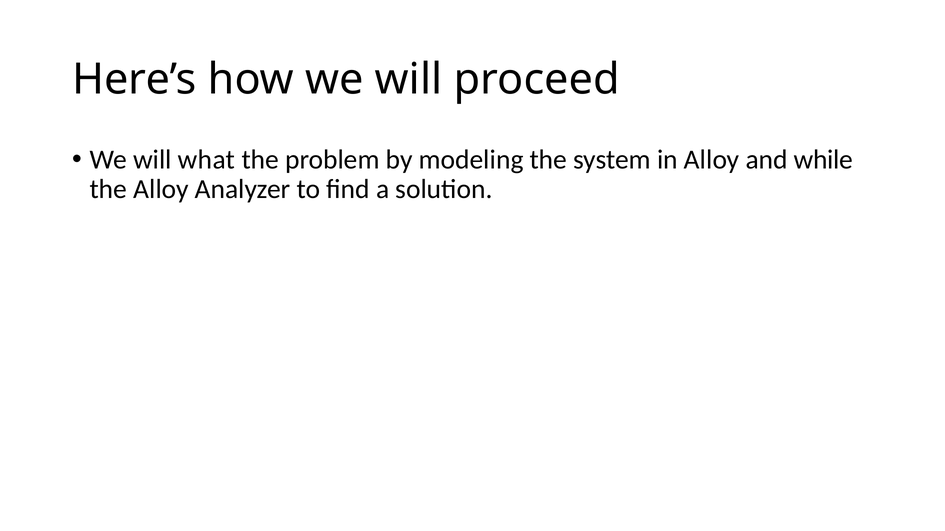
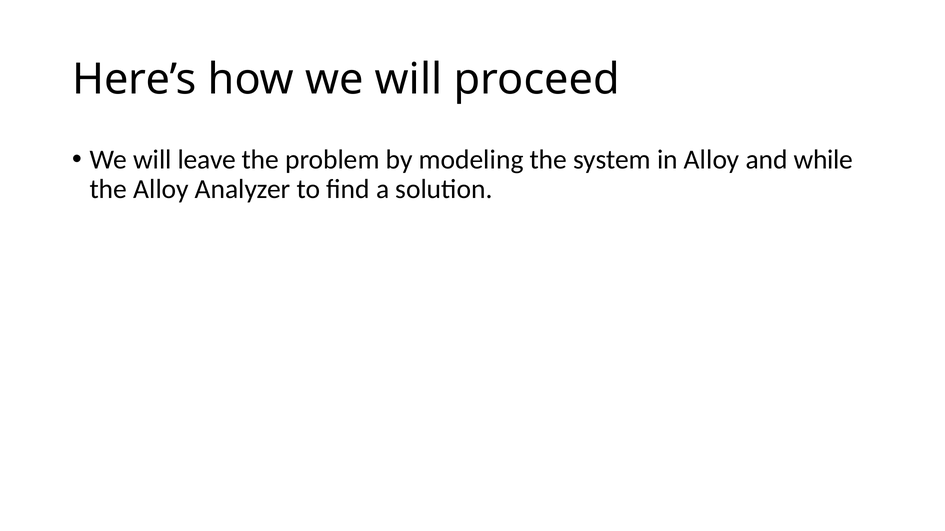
what: what -> leave (207, 160)
